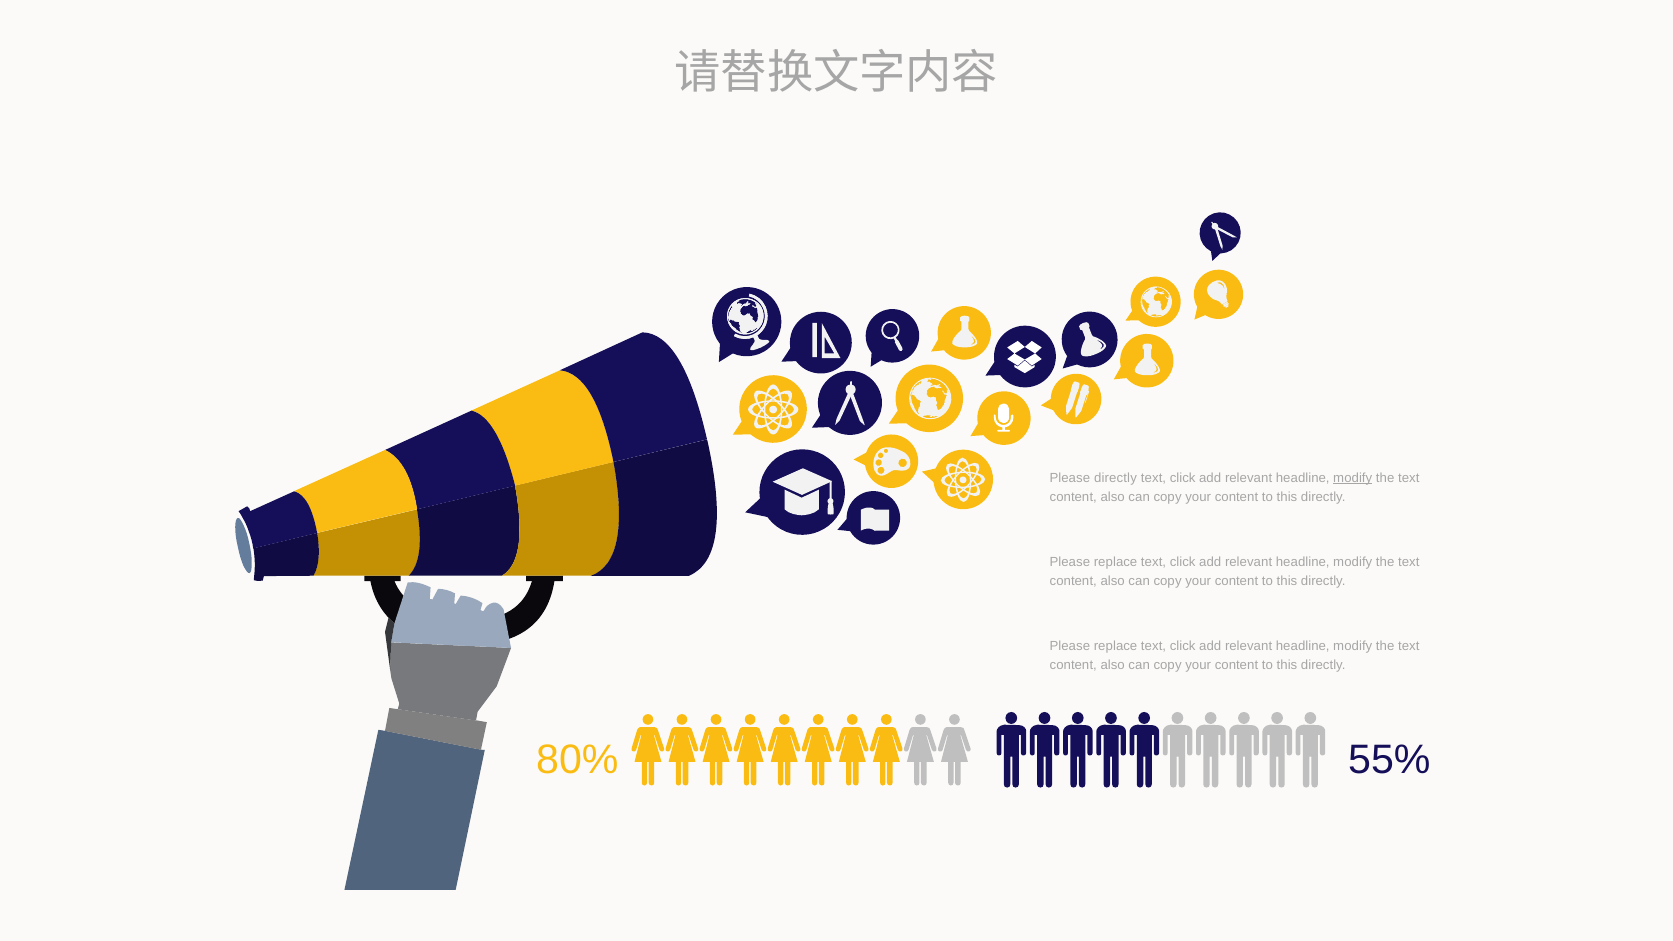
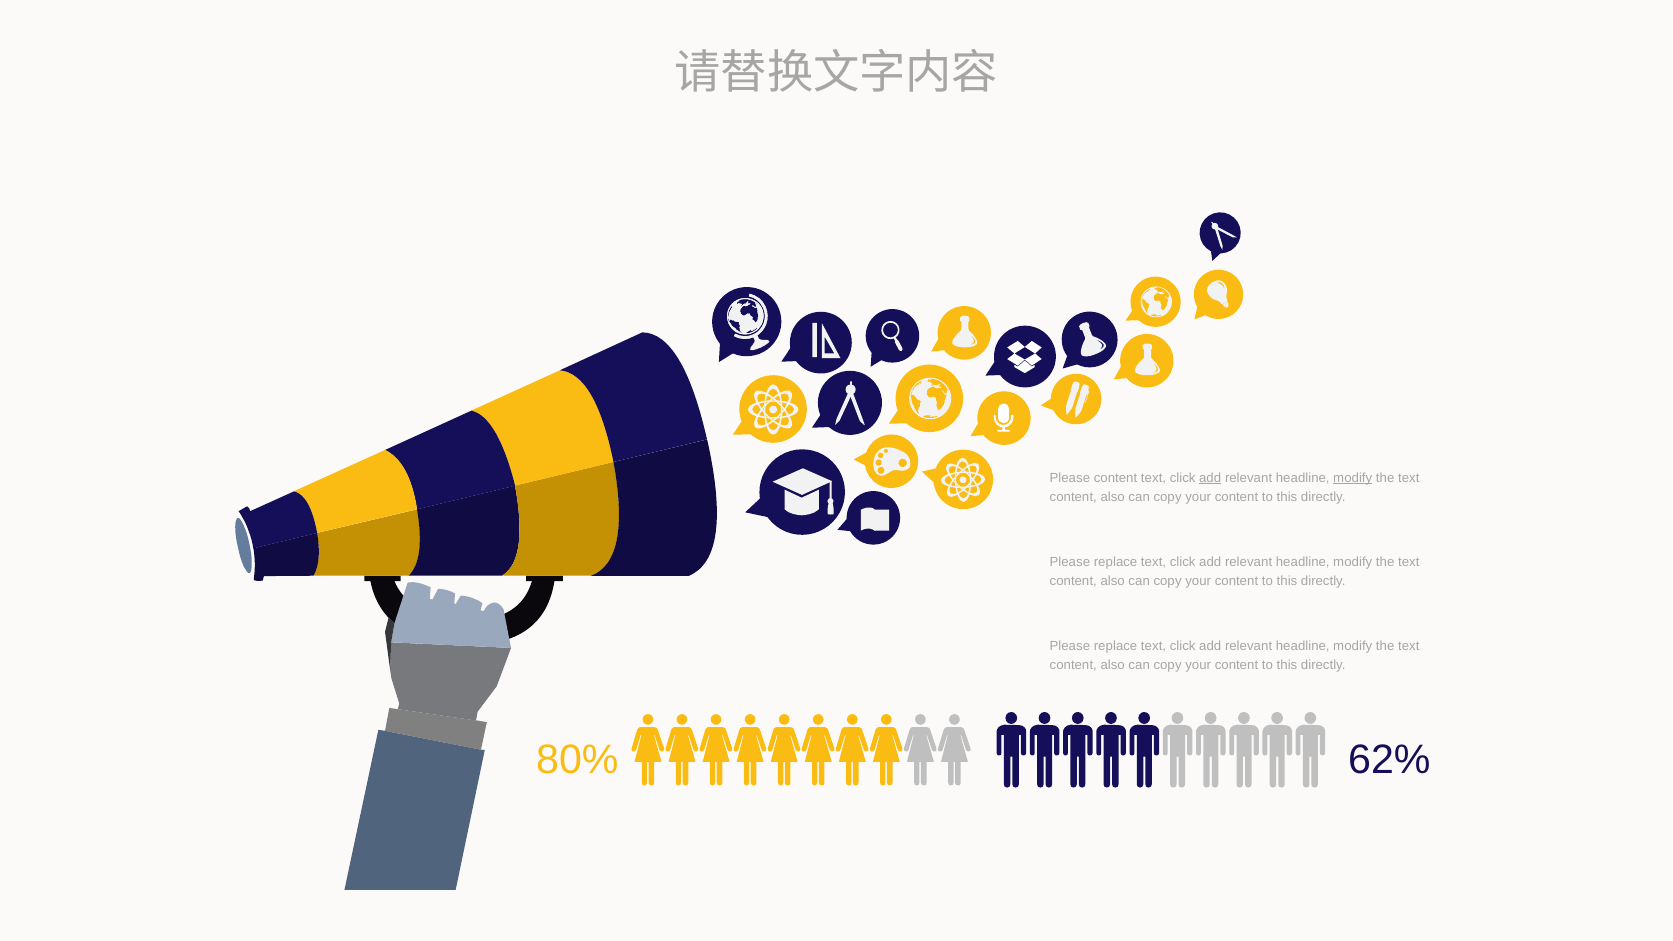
Please directly: directly -> content (1116, 478)
add underline: none -> present (1210, 478)
55%: 55% -> 62% (1389, 760)
